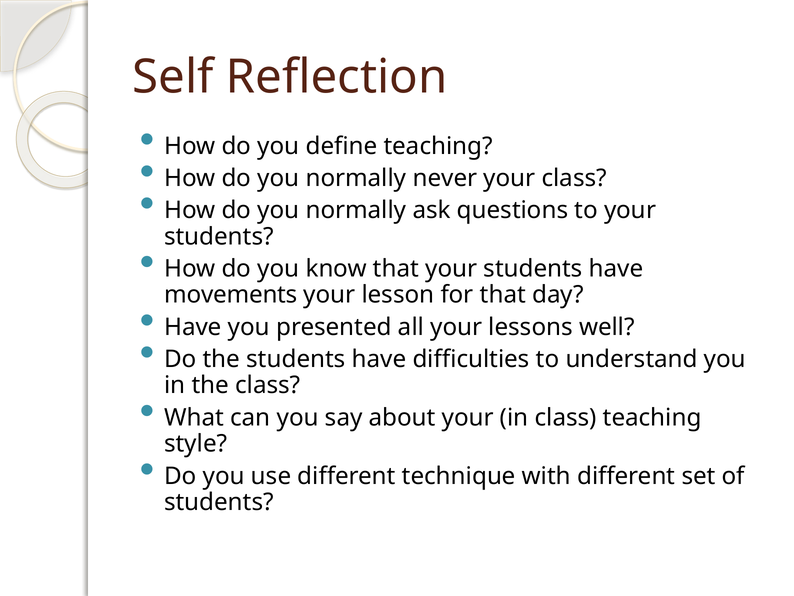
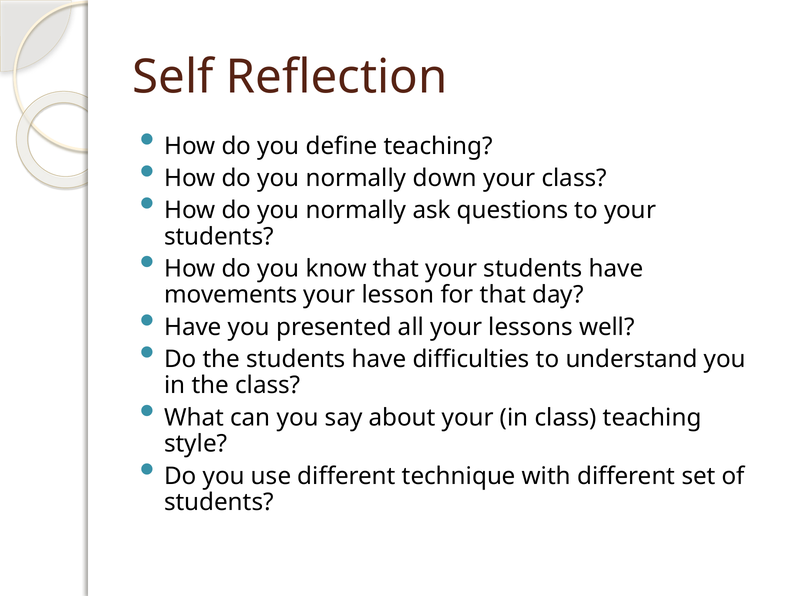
never: never -> down (445, 178)
